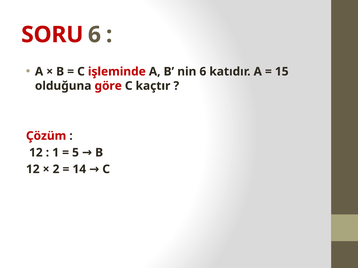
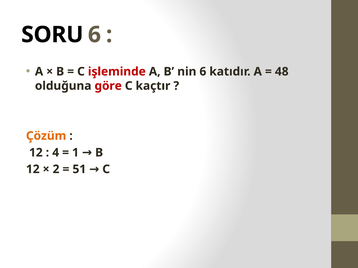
SORU colour: red -> black (52, 35)
15: 15 -> 48 (282, 72)
Çözüm colour: red -> orange (46, 136)
1: 1 -> 4 (56, 153)
5: 5 -> 1 (75, 153)
14: 14 -> 51 (79, 170)
